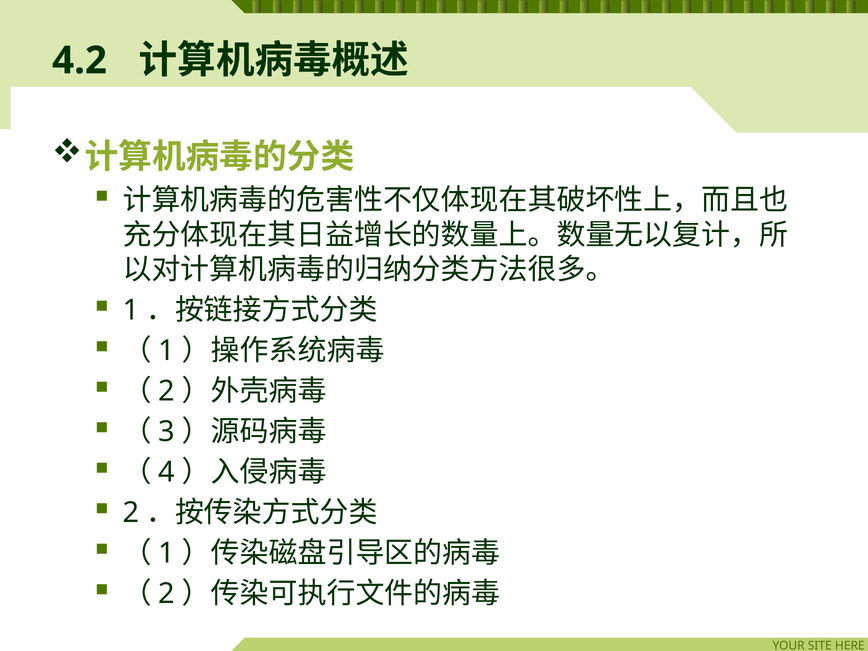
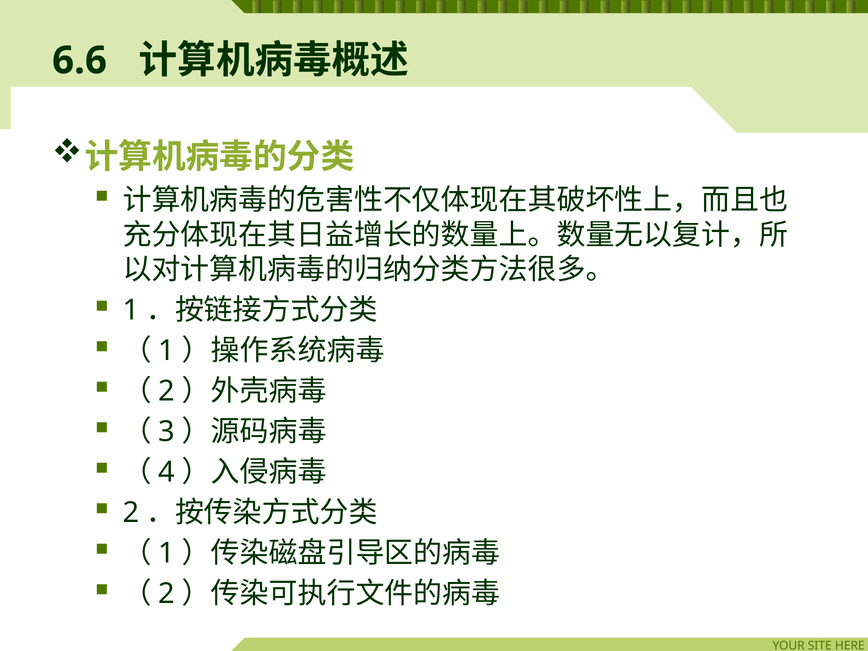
4.2: 4.2 -> 6.6 (80, 61)
